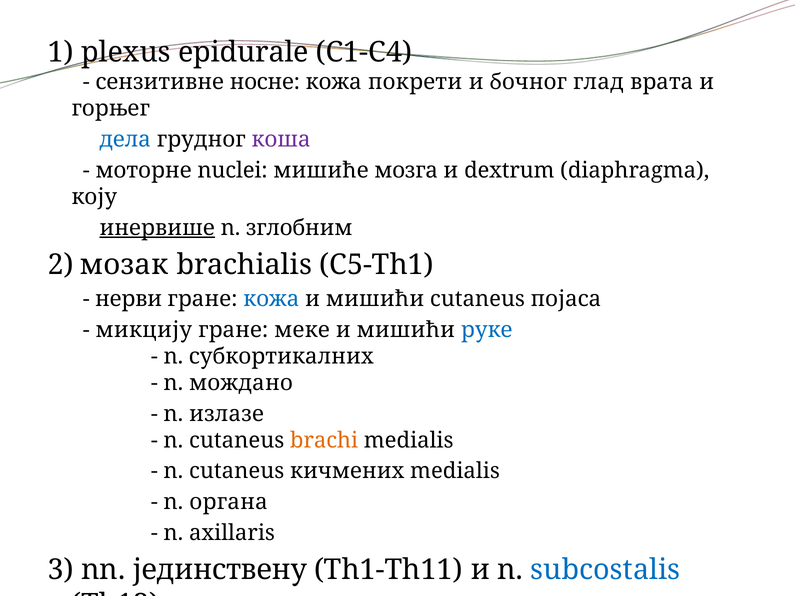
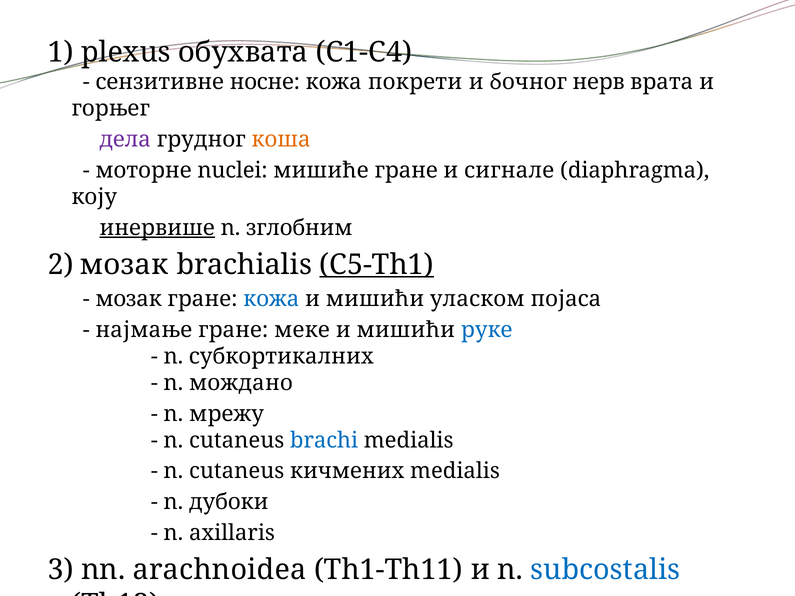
epidurale: epidurale -> обухвата (243, 52)
глад: глад -> нерв (599, 82)
дела colour: blue -> purple (125, 140)
коша colour: purple -> orange (281, 140)
мишиће мозга: мозга -> гране (406, 171)
dextrum: dextrum -> сигнале (509, 171)
C5-Th1 underline: none -> present (377, 265)
нерви: нерви -> мозак (129, 299)
мишићи cutaneus: cutaneus -> уласком (477, 299)
микцију: микцију -> најмање (144, 330)
излазе: излазе -> мрежу (226, 414)
brachi colour: orange -> blue (324, 440)
органа: органа -> дубоки (229, 502)
јединствену: јединствену -> arachnoidea (220, 570)
